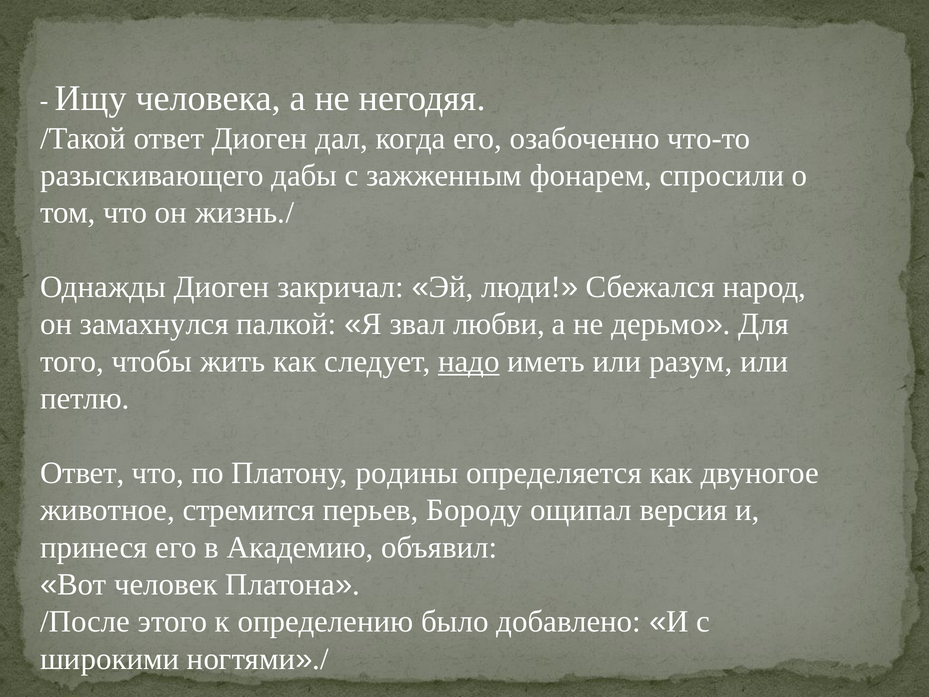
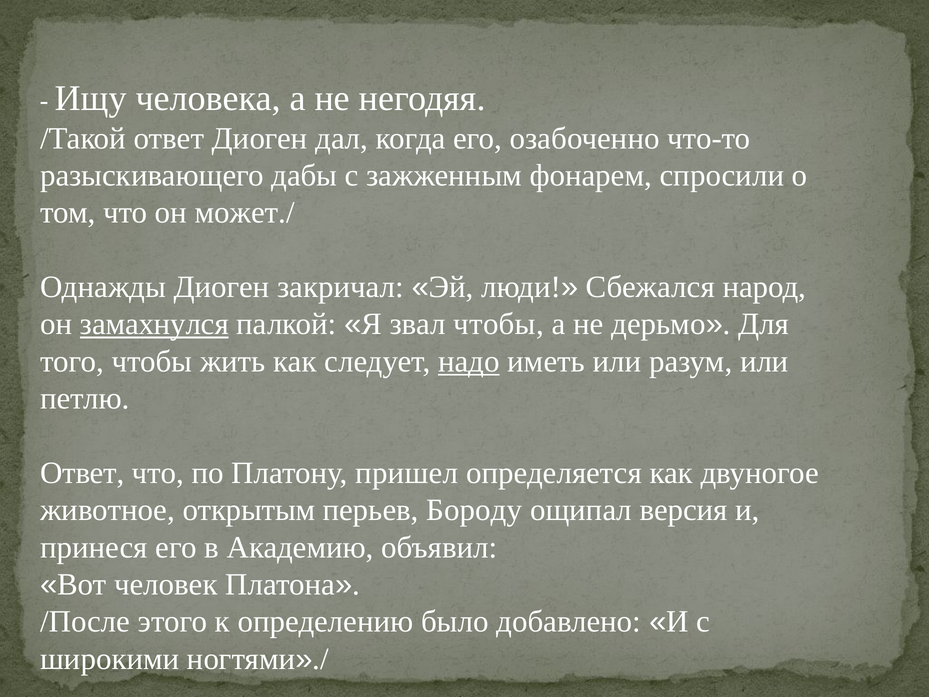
жизнь./: жизнь./ -> может./ (245, 213)
замахнулся underline: none -> present (154, 324)
звал любви: любви -> чтобы (499, 324)
родины: родины -> пришел (407, 473)
стремится: стремится -> открытым (249, 510)
